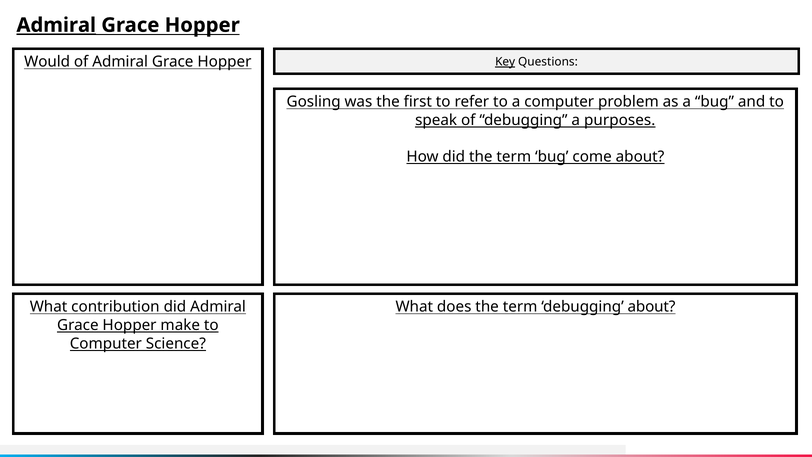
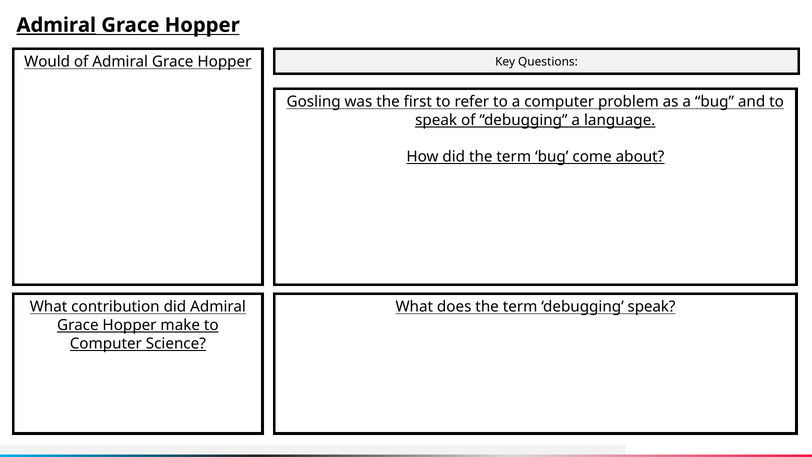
Key underline: present -> none (505, 62)
purposes: purposes -> language (620, 120)
debugging about: about -> speak (652, 307)
